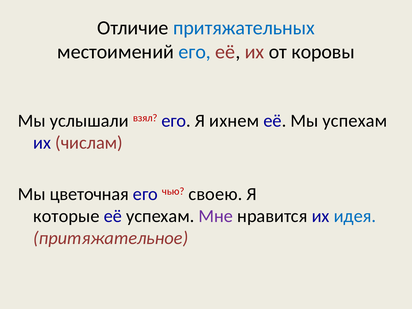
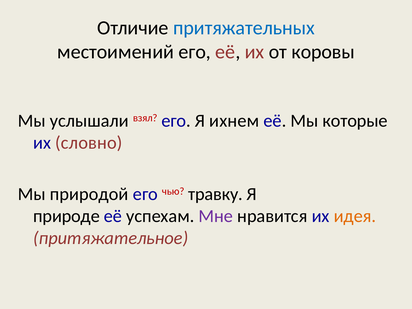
его colour: blue -> black (195, 52)
Мы успехам: успехам -> которые (355, 121)
числам: числам -> словно (89, 143)
цветочная: цветочная -> природой (89, 194)
своею: своею -> травку (216, 194)
которые: которые -> природе (67, 216)
идея colour: blue -> orange (355, 216)
